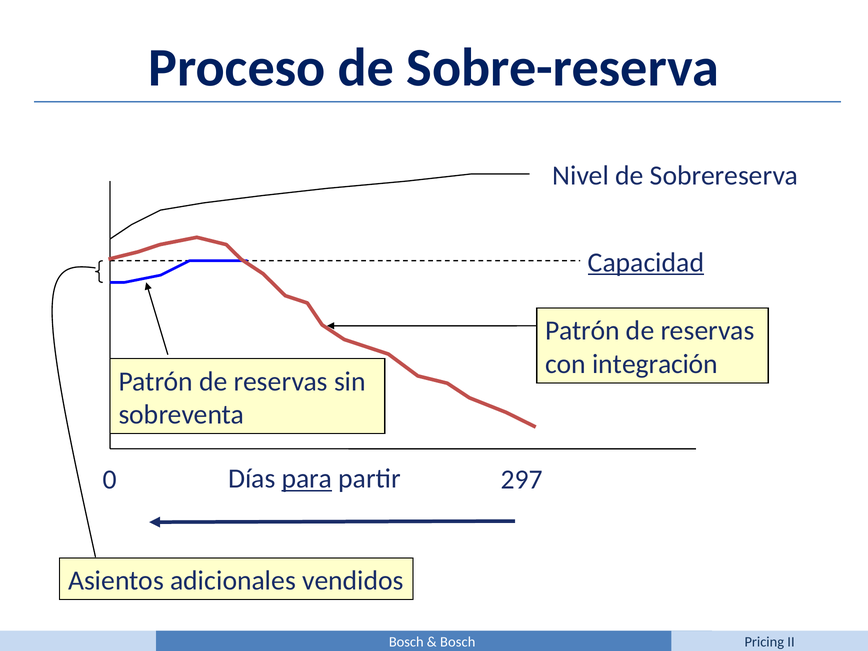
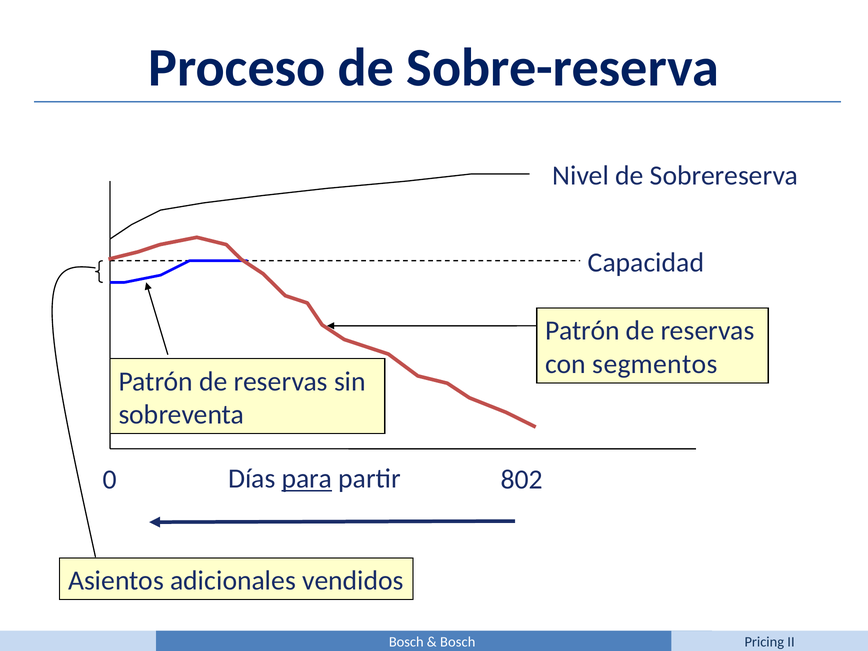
Capacidad underline: present -> none (646, 262)
integración: integración -> segmentos (655, 364)
297: 297 -> 802 (522, 479)
